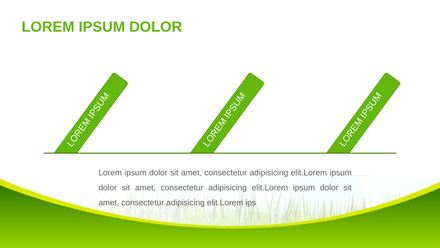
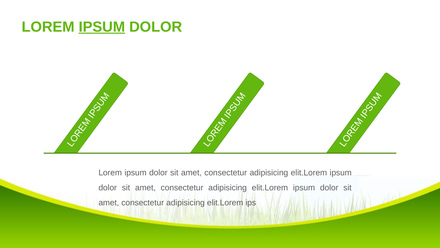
IPSUM underline: none -> present (102, 27)
